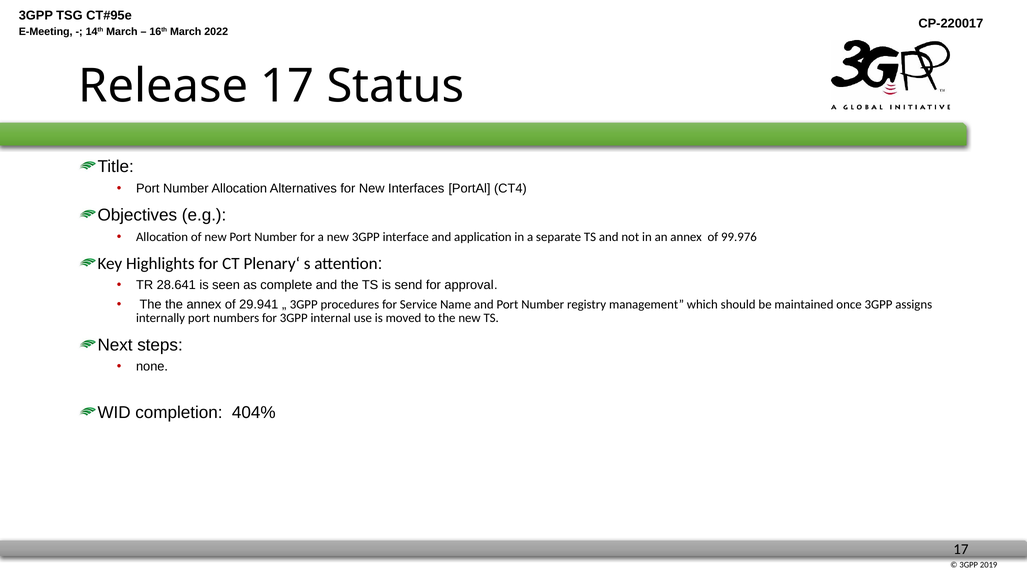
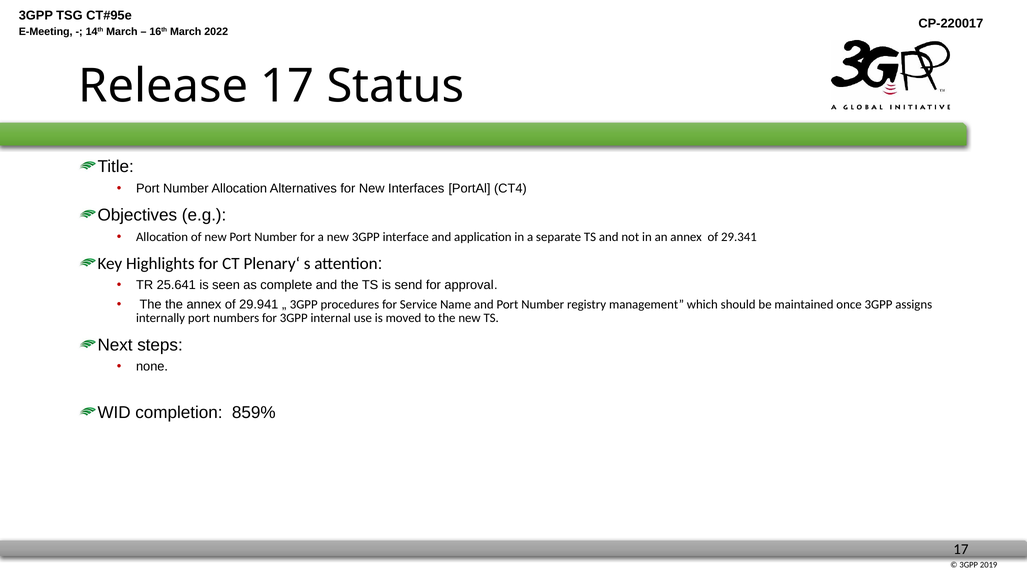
99.976: 99.976 -> 29.341 (739, 237)
28.641: 28.641 -> 25.641 (176, 285)
404%: 404% -> 859% (254, 412)
